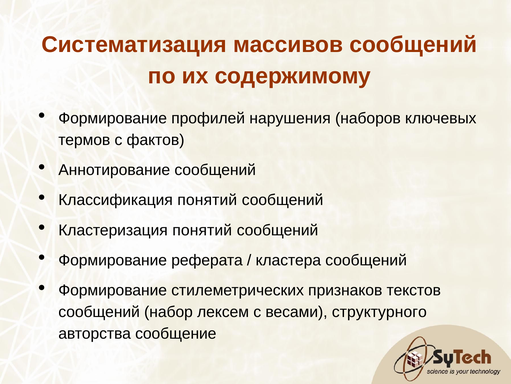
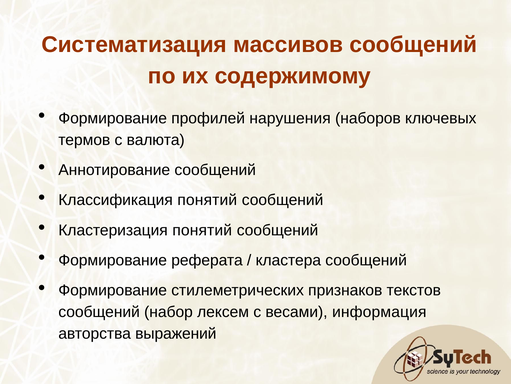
фактов: фактов -> валюта (156, 140)
структурного: структурного -> информация (379, 311)
сообщение: сообщение -> выражений (176, 333)
